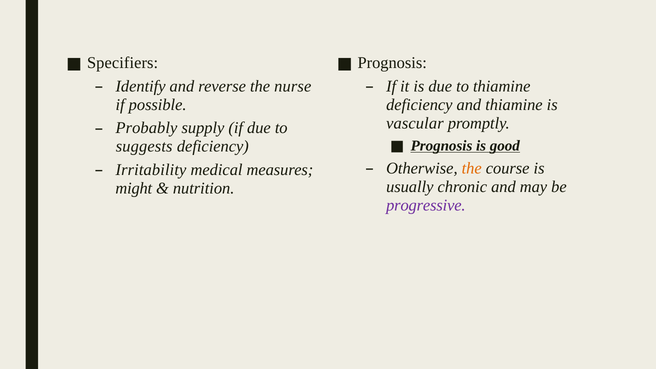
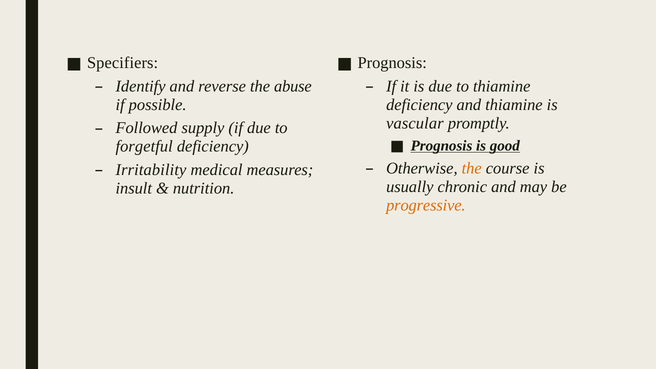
nurse: nurse -> abuse (293, 86)
Probably: Probably -> Followed (146, 128)
suggests: suggests -> forgetful (144, 146)
might: might -> insult (134, 188)
progressive colour: purple -> orange (426, 205)
